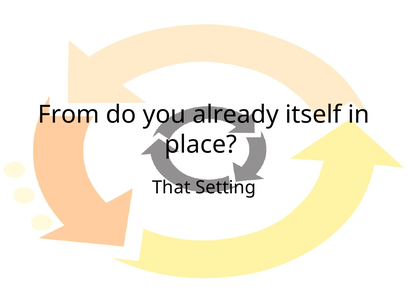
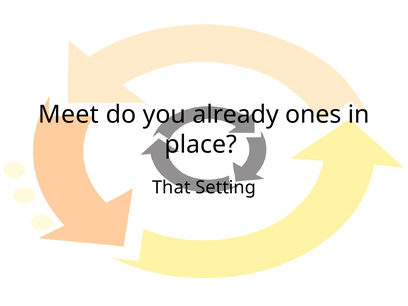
From: From -> Meet (69, 115)
itself: itself -> ones (313, 115)
